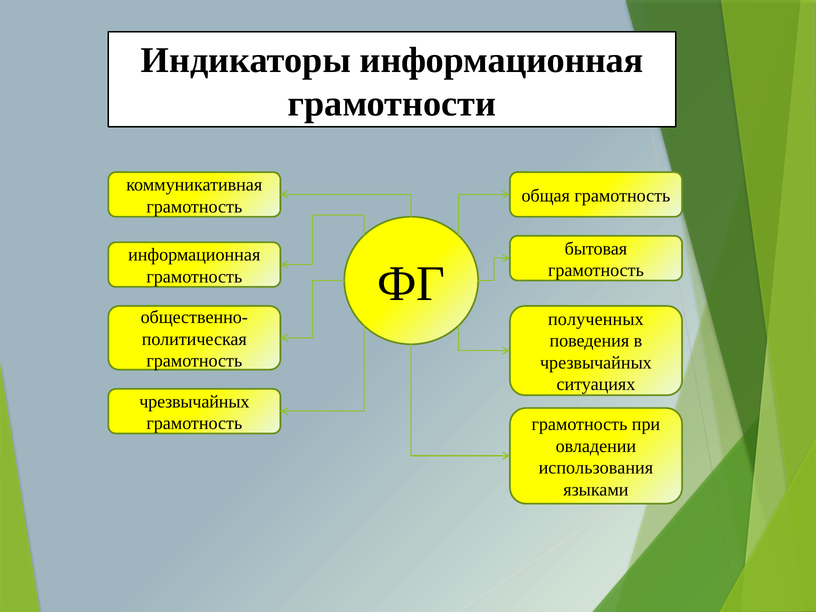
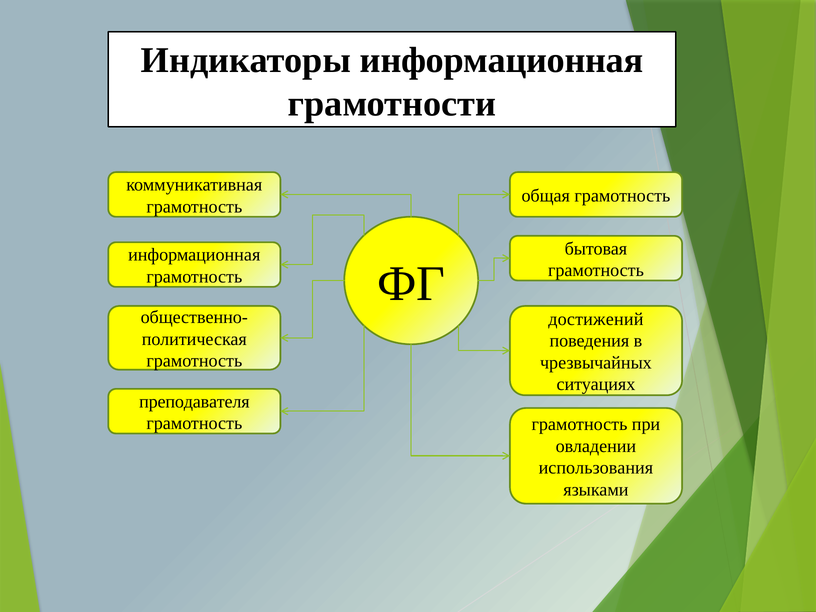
полученных: полученных -> достижений (596, 319)
чрезвычайных: чрезвычайных -> преподавателя (194, 402)
